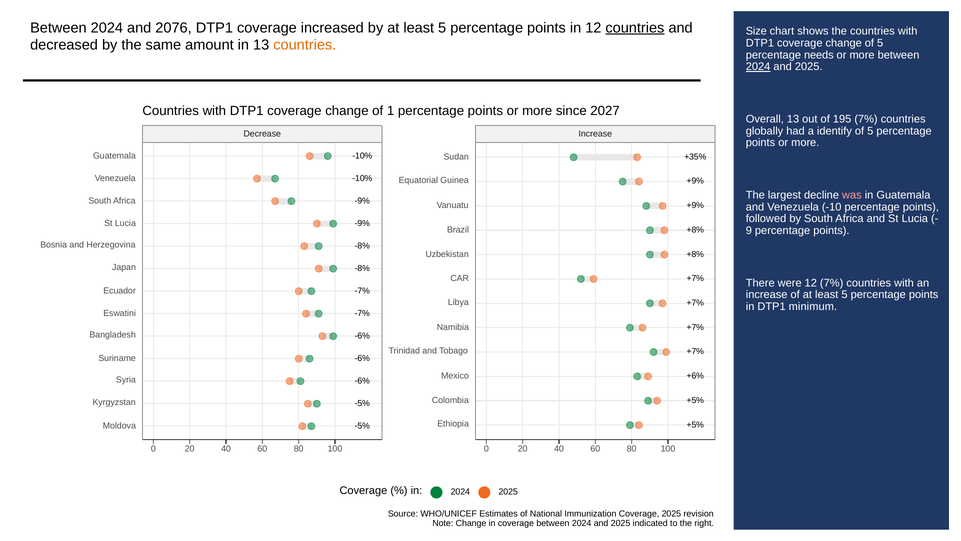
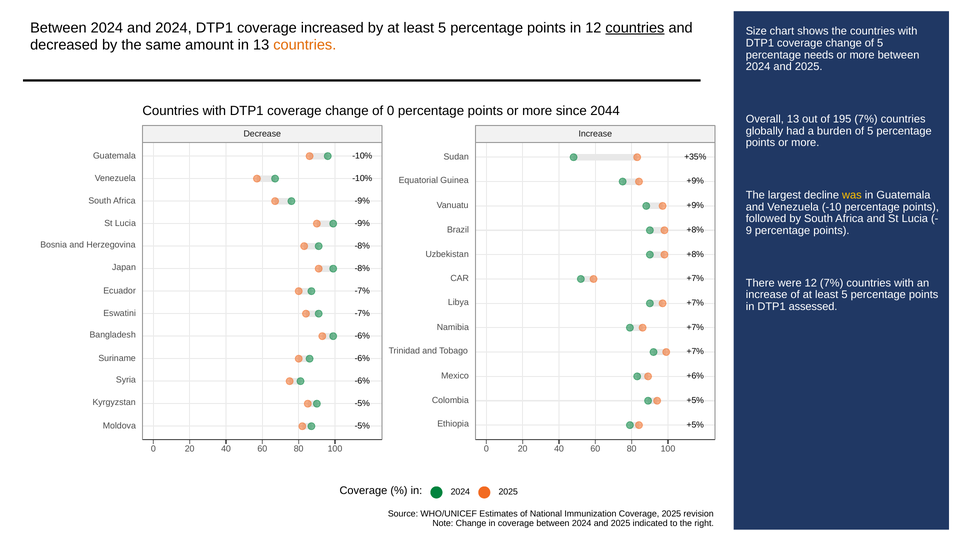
and 2076: 2076 -> 2024 (174, 28)
2024 underline: present -> none (758, 67)
of 1: 1 -> 0 (391, 111)
2027: 2027 -> 2044 (605, 111)
identify: identify -> burden (834, 131)
was colour: pink -> yellow (852, 195)
minimum: minimum -> assessed (813, 306)
